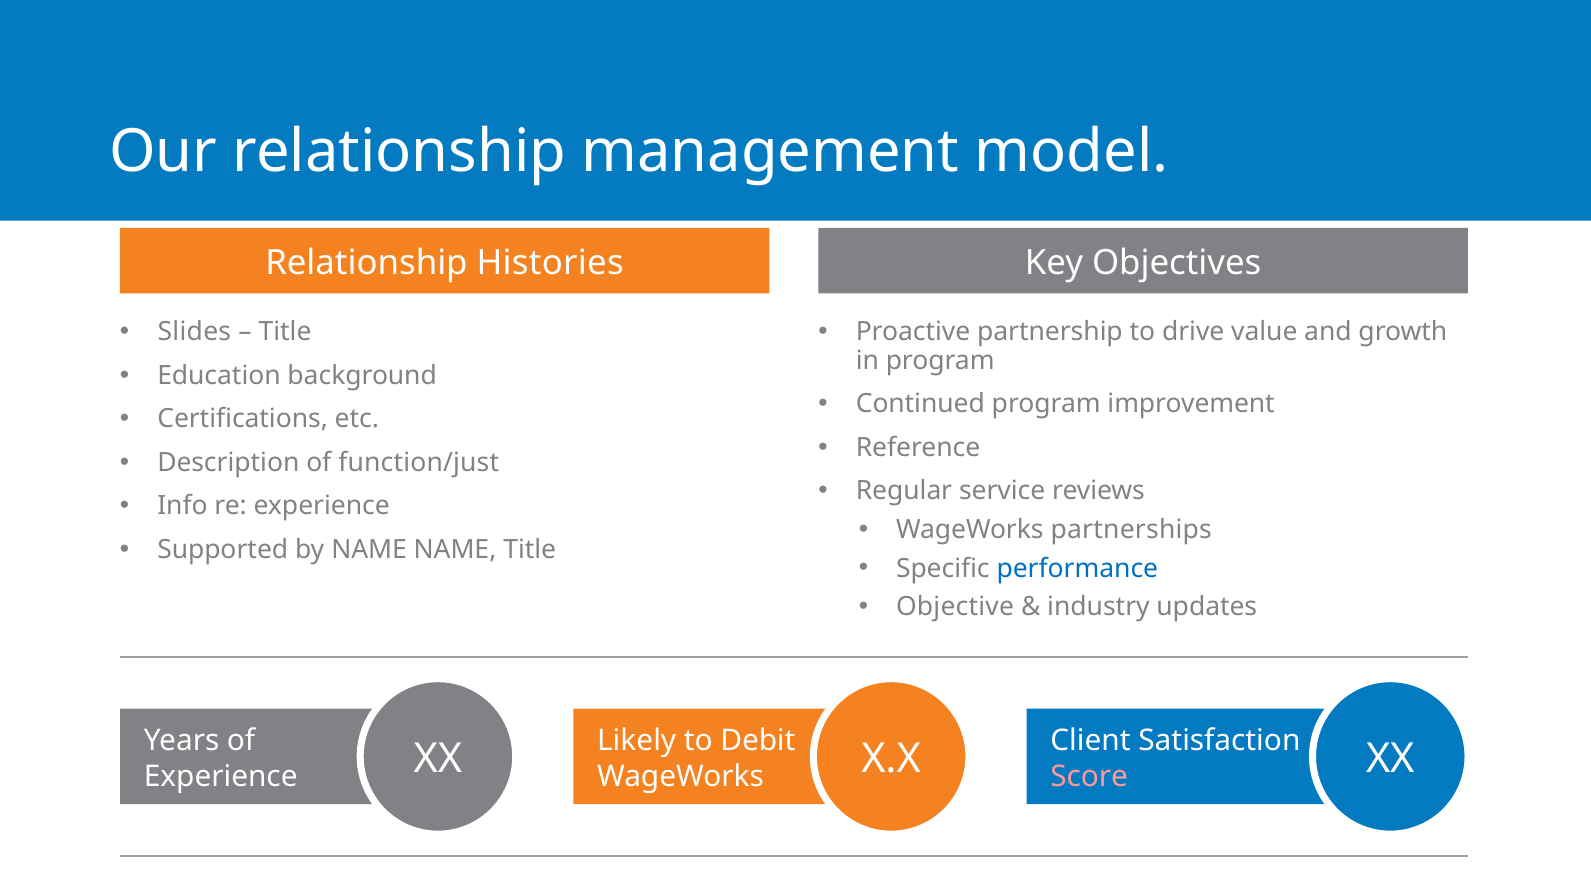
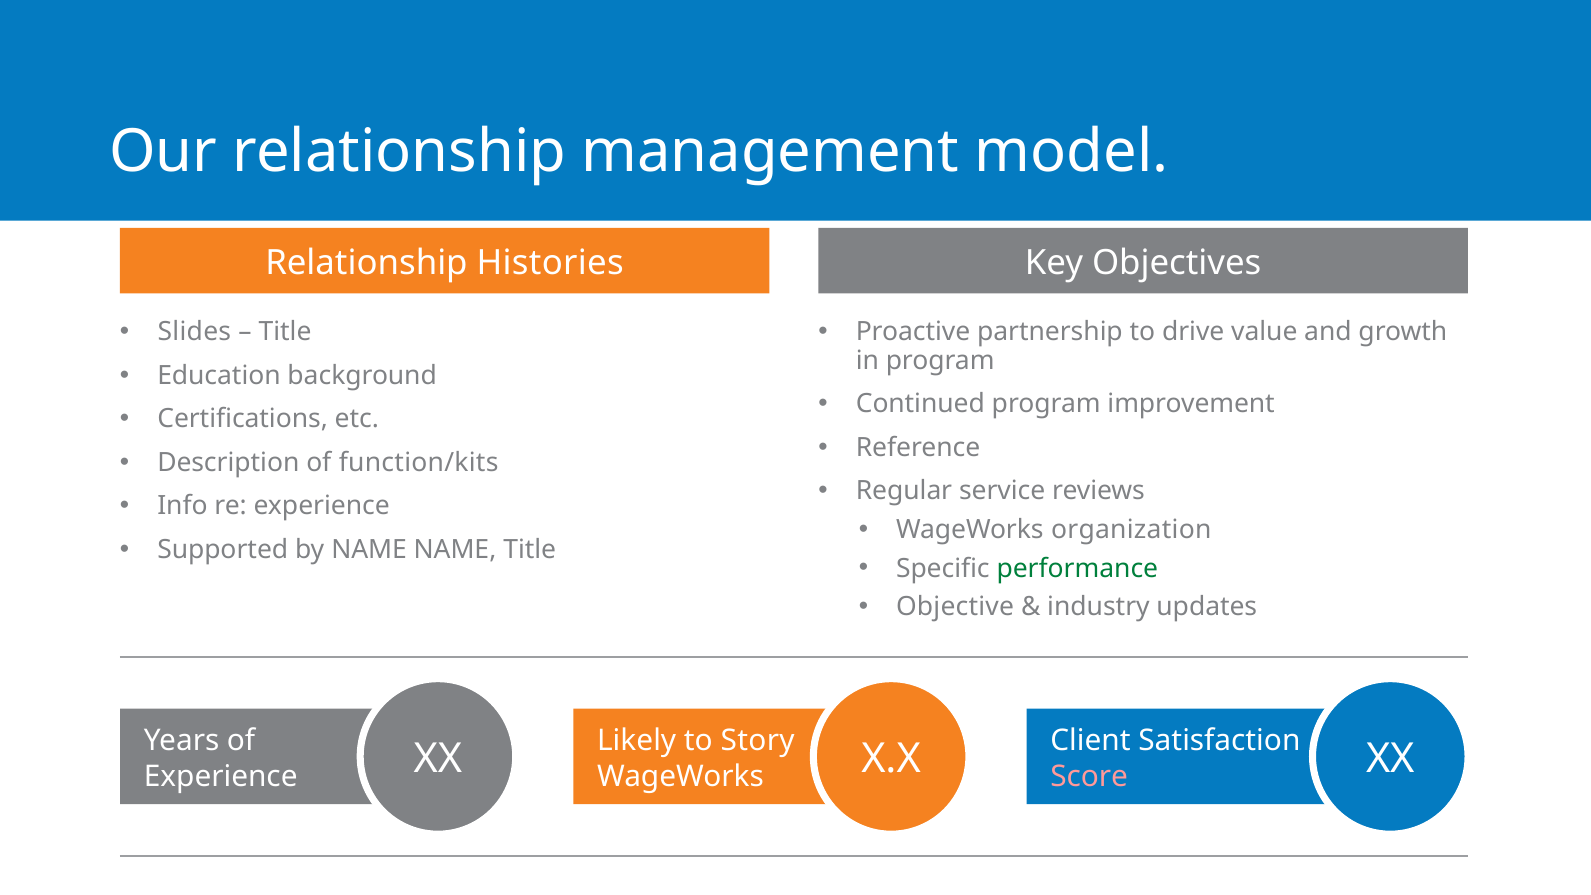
function/just: function/just -> function/kits (419, 462)
partnerships: partnerships -> organization (1131, 530)
performance colour: blue -> green (1077, 568)
Debit: Debit -> Story (758, 741)
